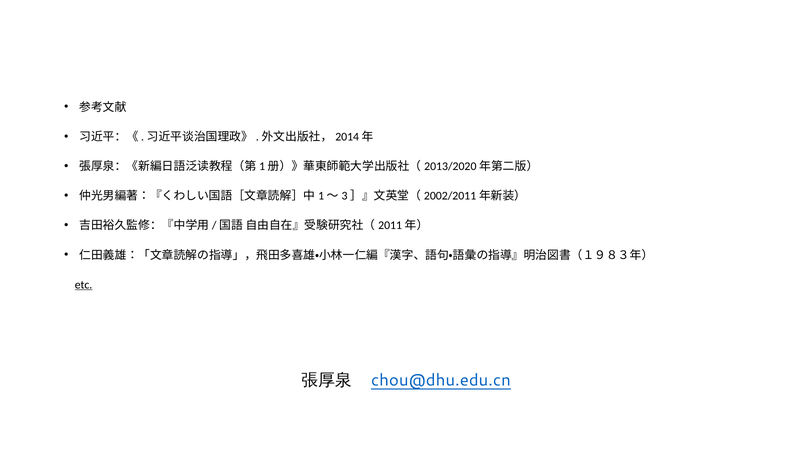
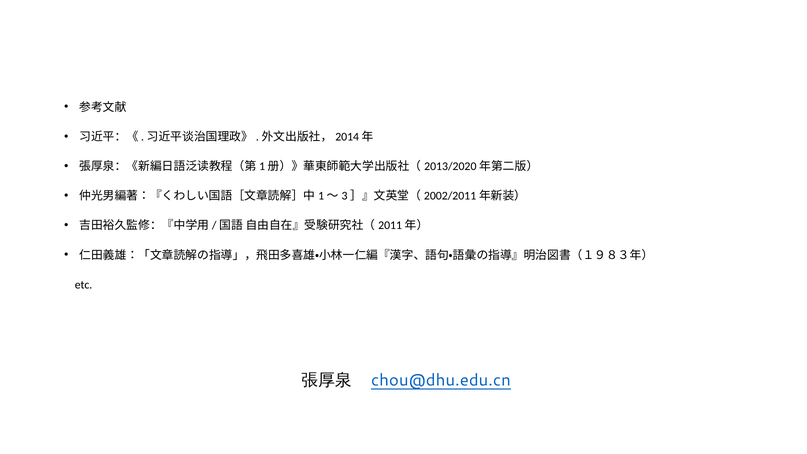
etc underline: present -> none (84, 285)
